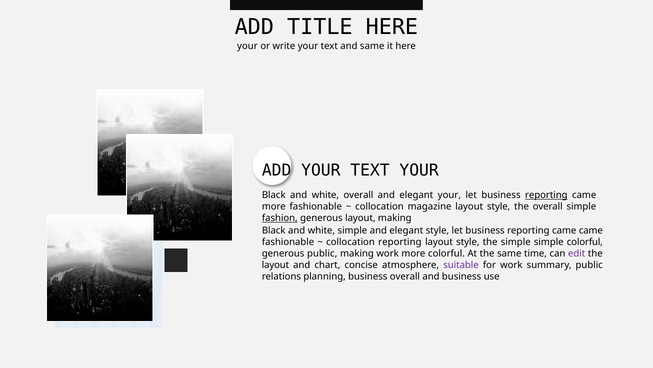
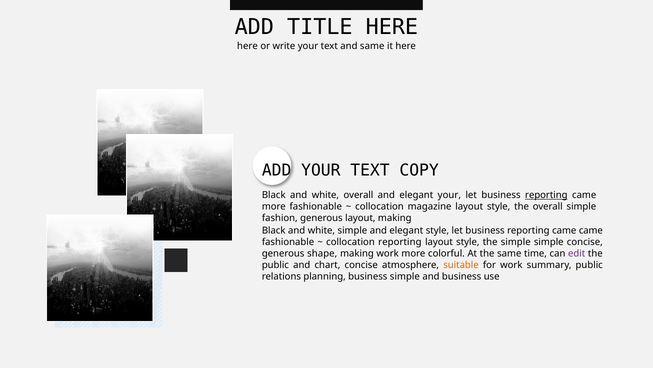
your: your -> here (247, 46)
TEXT YOUR: YOUR -> COPY (419, 170)
fashion underline: present -> none (280, 218)
simple colorful: colorful -> concise (585, 242)
generous public: public -> shape (322, 253)
layout: layout -> public (275, 265)
suitable colour: purple -> orange (461, 265)
business overall: overall -> simple (405, 276)
